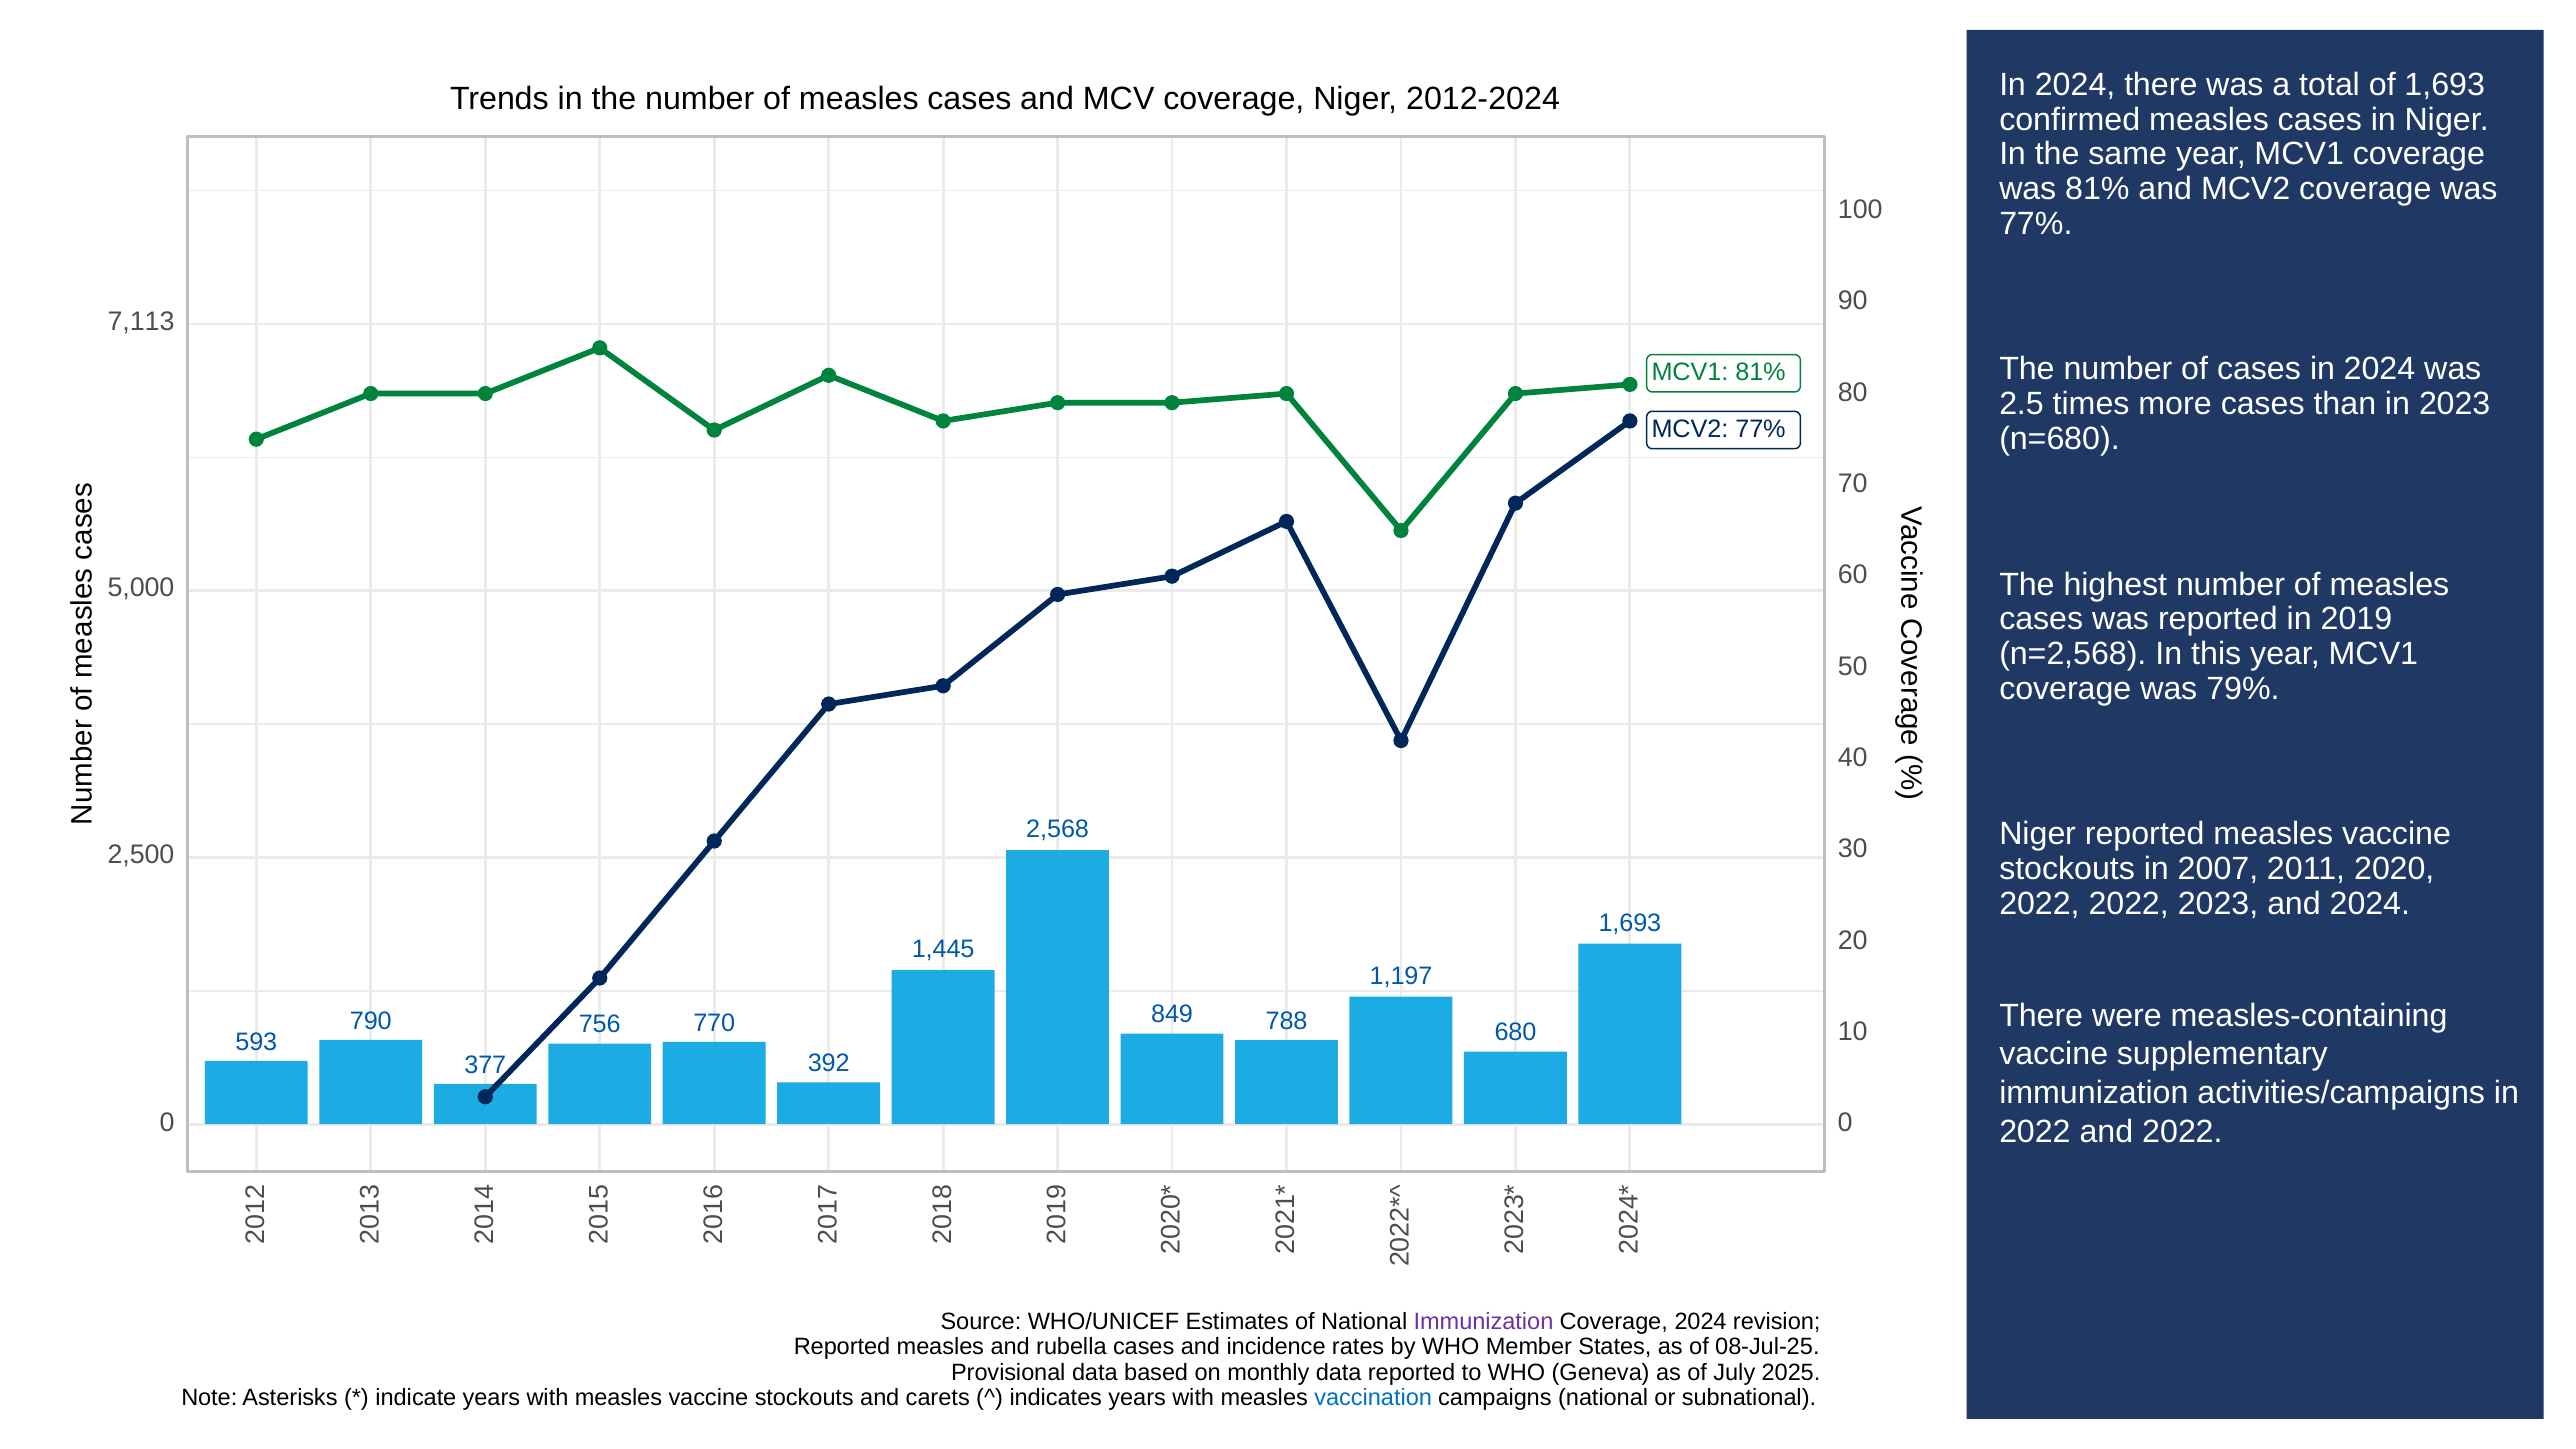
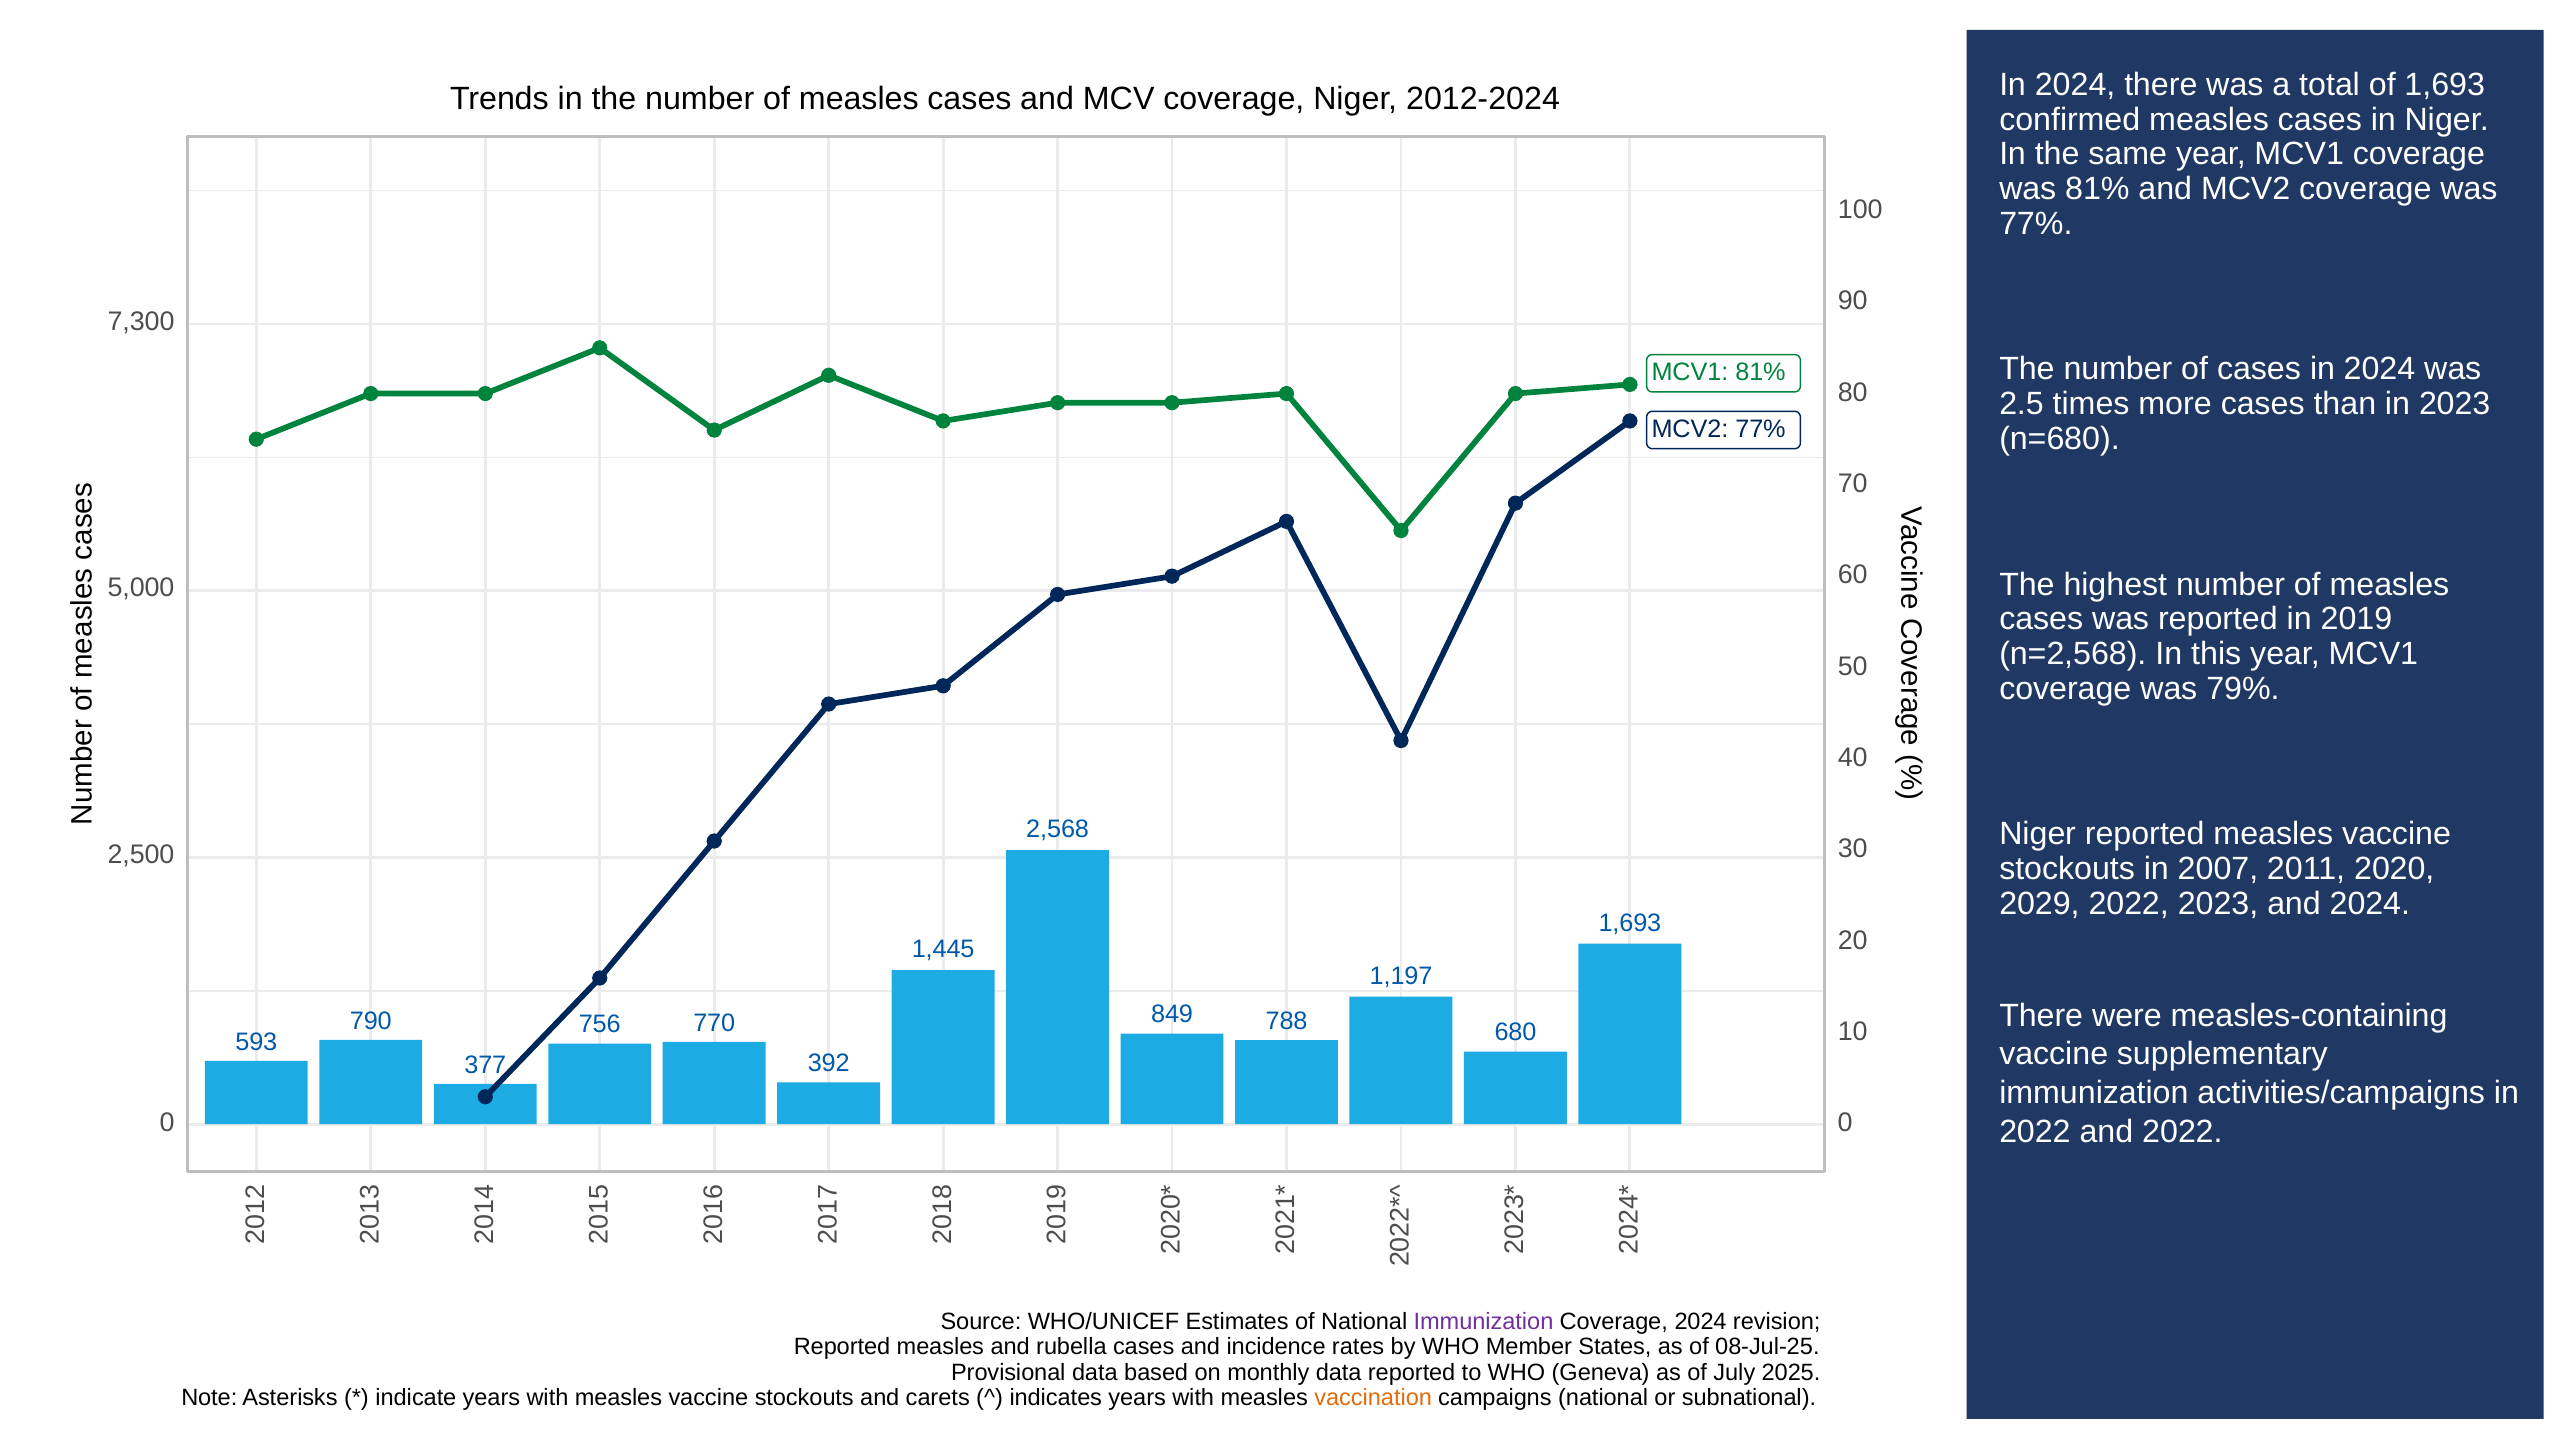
7,113: 7,113 -> 7,300 (141, 321)
2022: 2022 -> 2029 (2039, 904)
vaccination colour: blue -> orange (1373, 1398)
